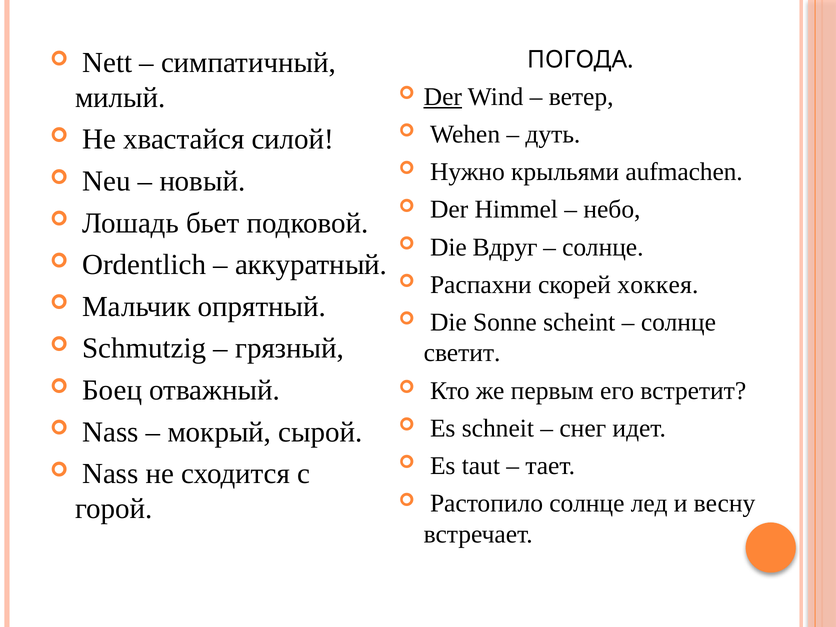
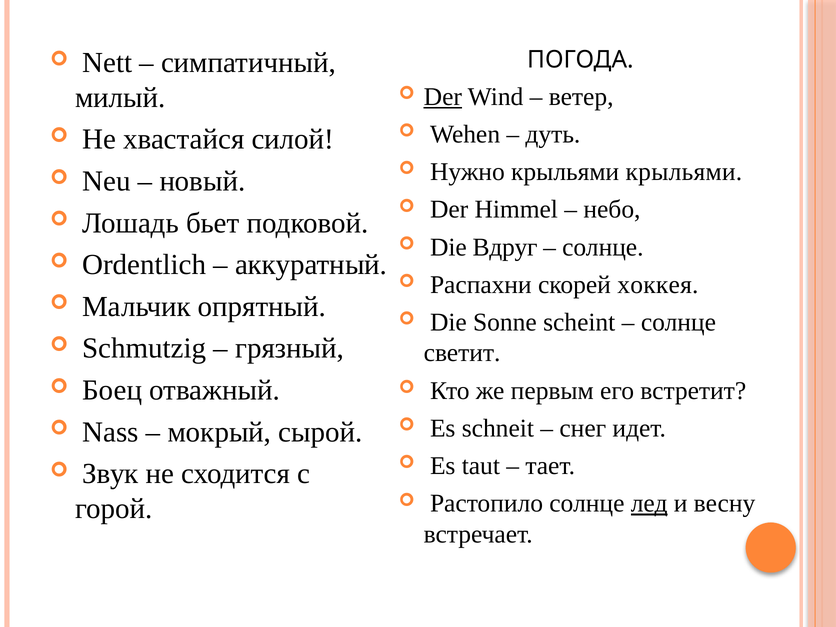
крыльями aufmachen: aufmachen -> крыльями (684, 172)
Nass: Nass -> Звук (110, 474)
лед underline: none -> present (649, 504)
